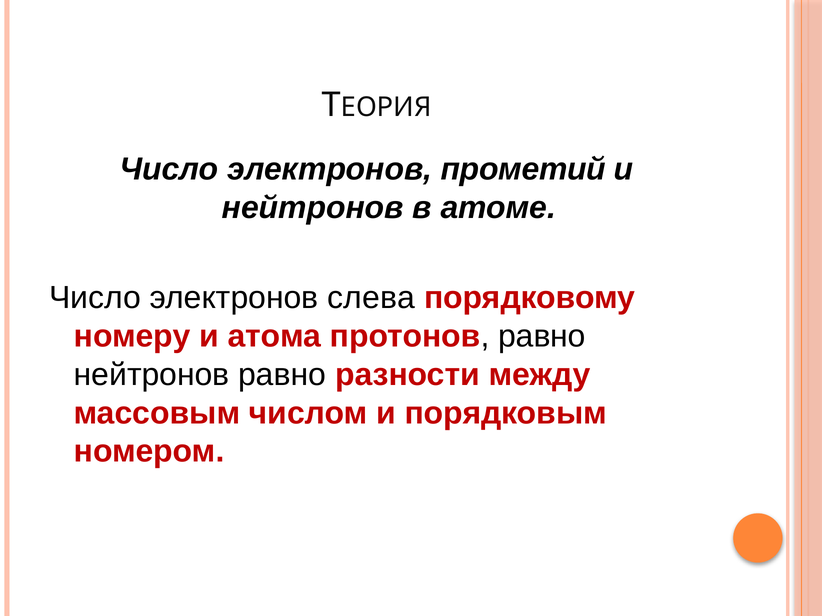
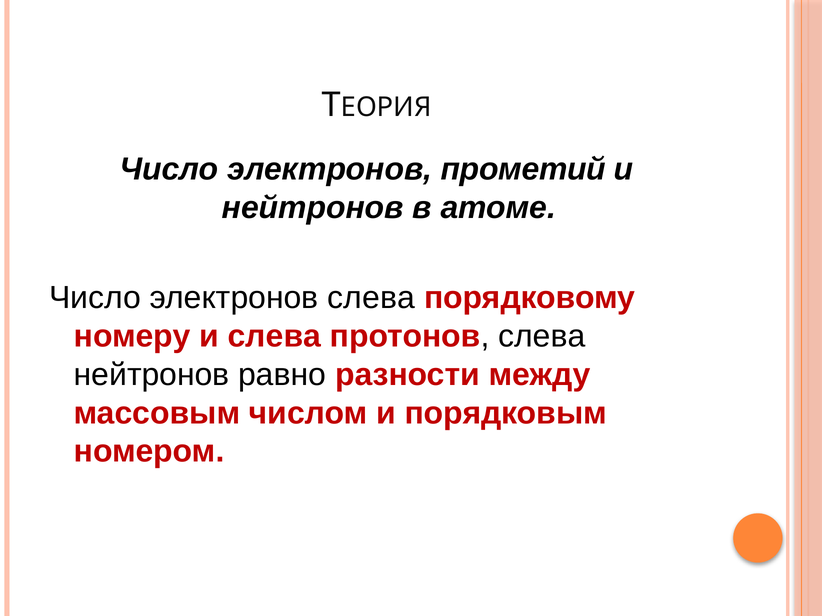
и атома: атома -> слева (274, 337)
протонов равно: равно -> слева (542, 337)
